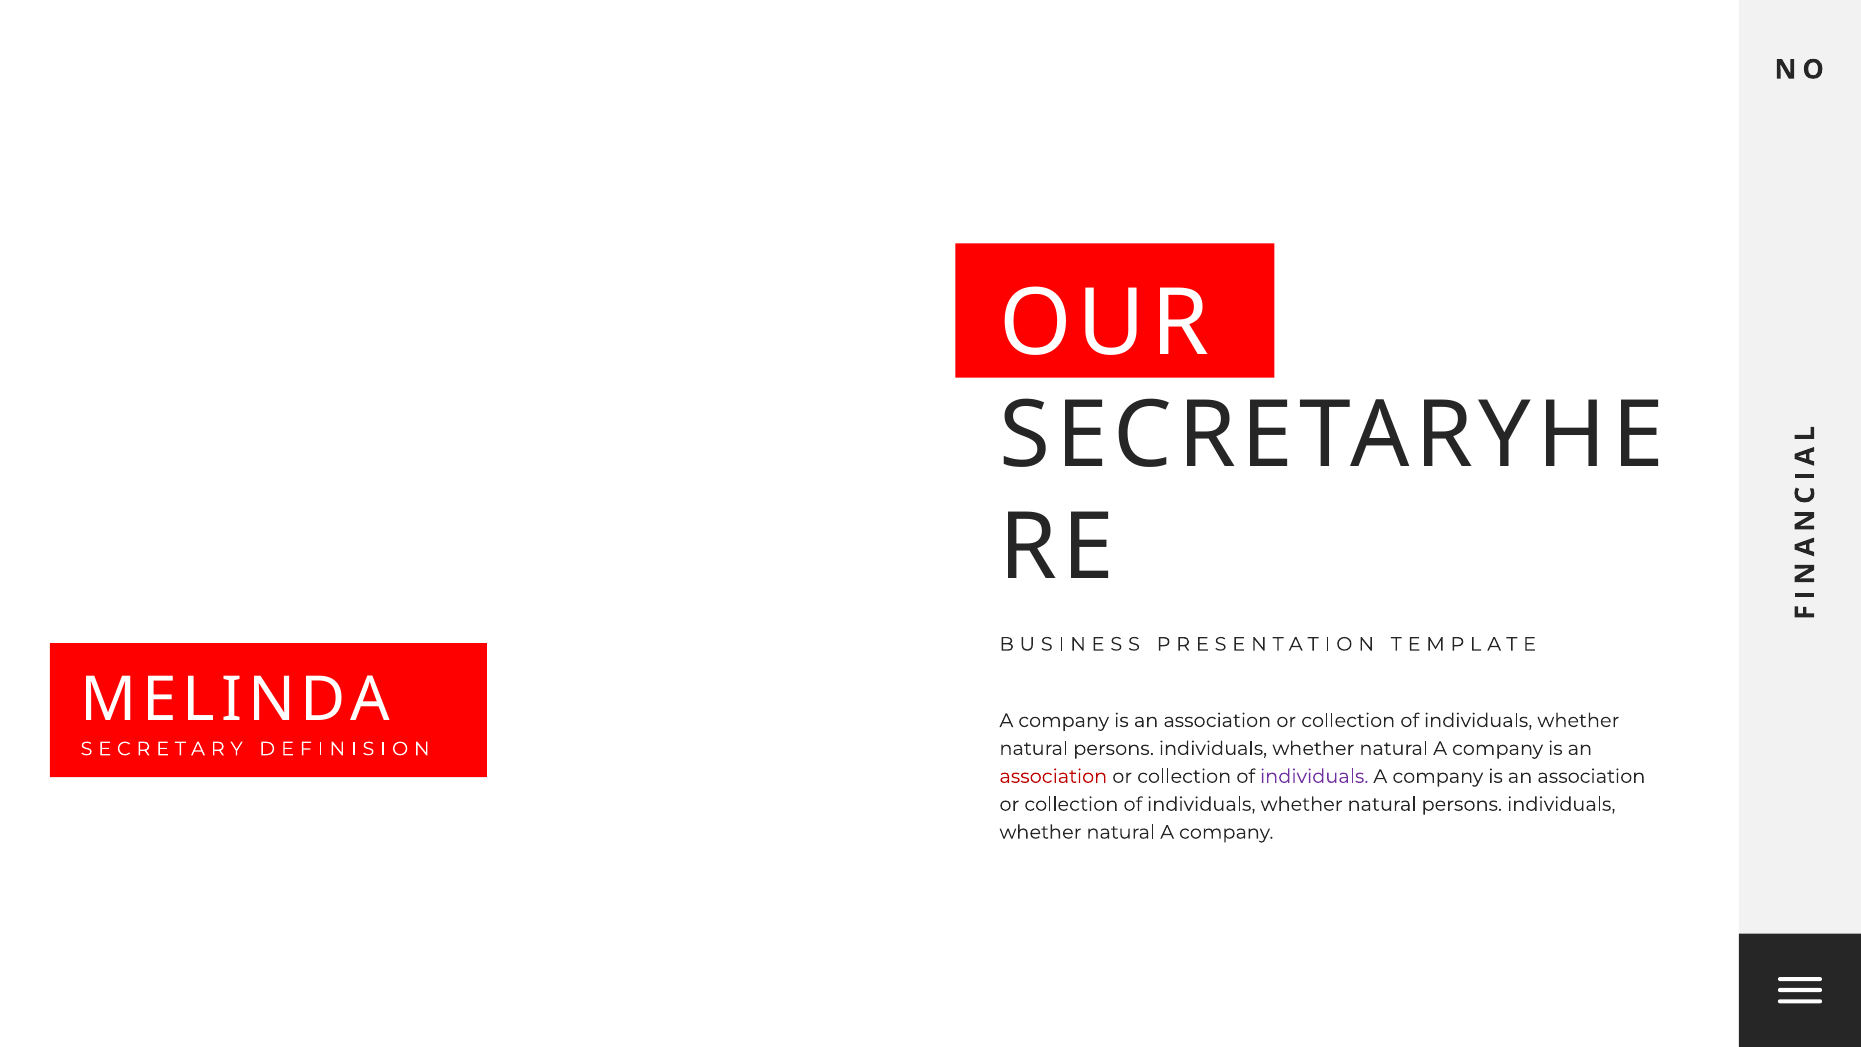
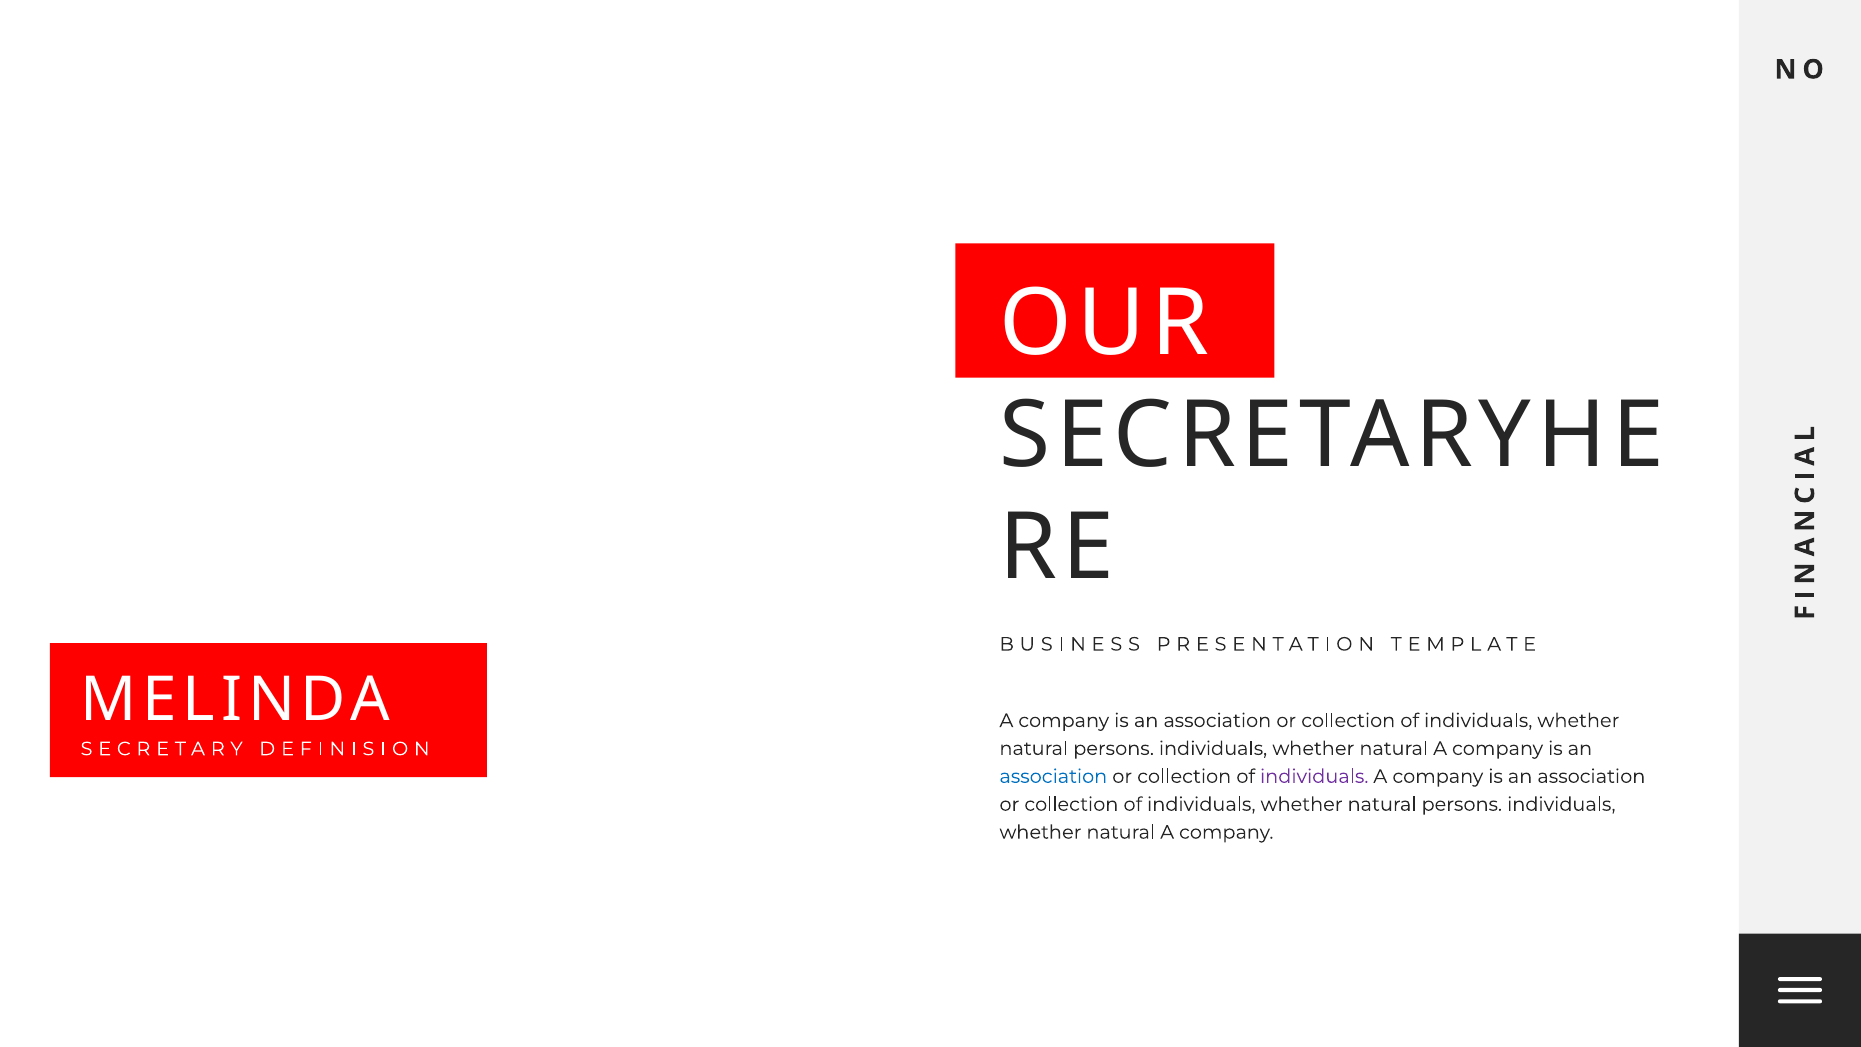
association colour: red -> blue (1053, 776)
